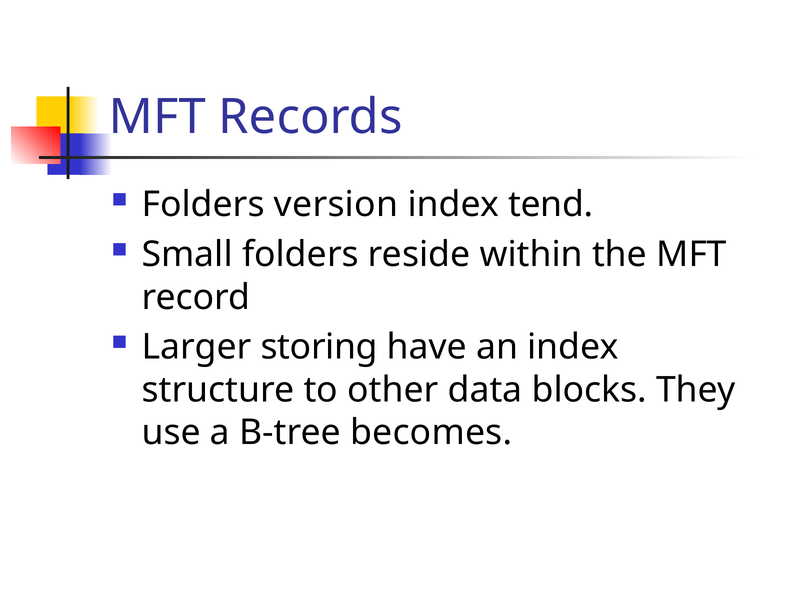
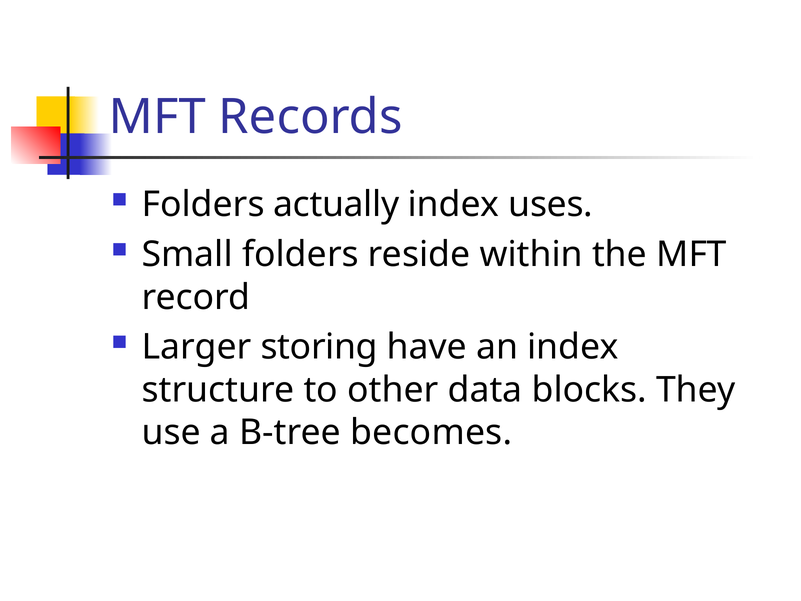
version: version -> actually (336, 205)
tend: tend -> uses (551, 205)
